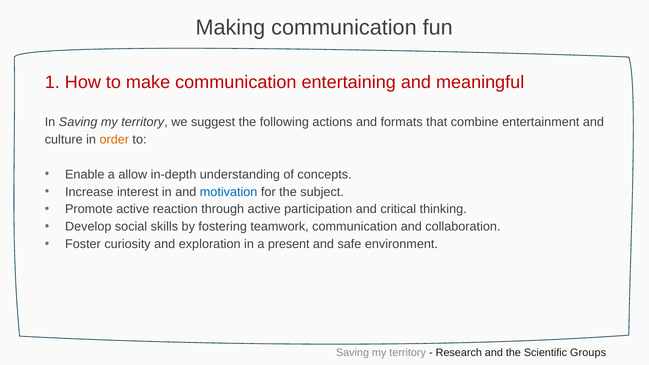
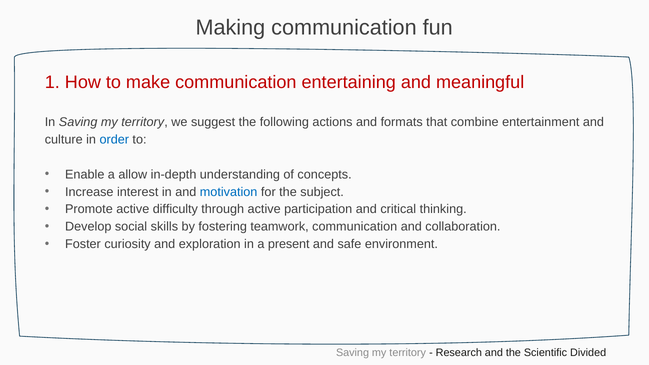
order colour: orange -> blue (114, 140)
reaction: reaction -> difficulty (175, 209)
Groups: Groups -> Divided (588, 353)
